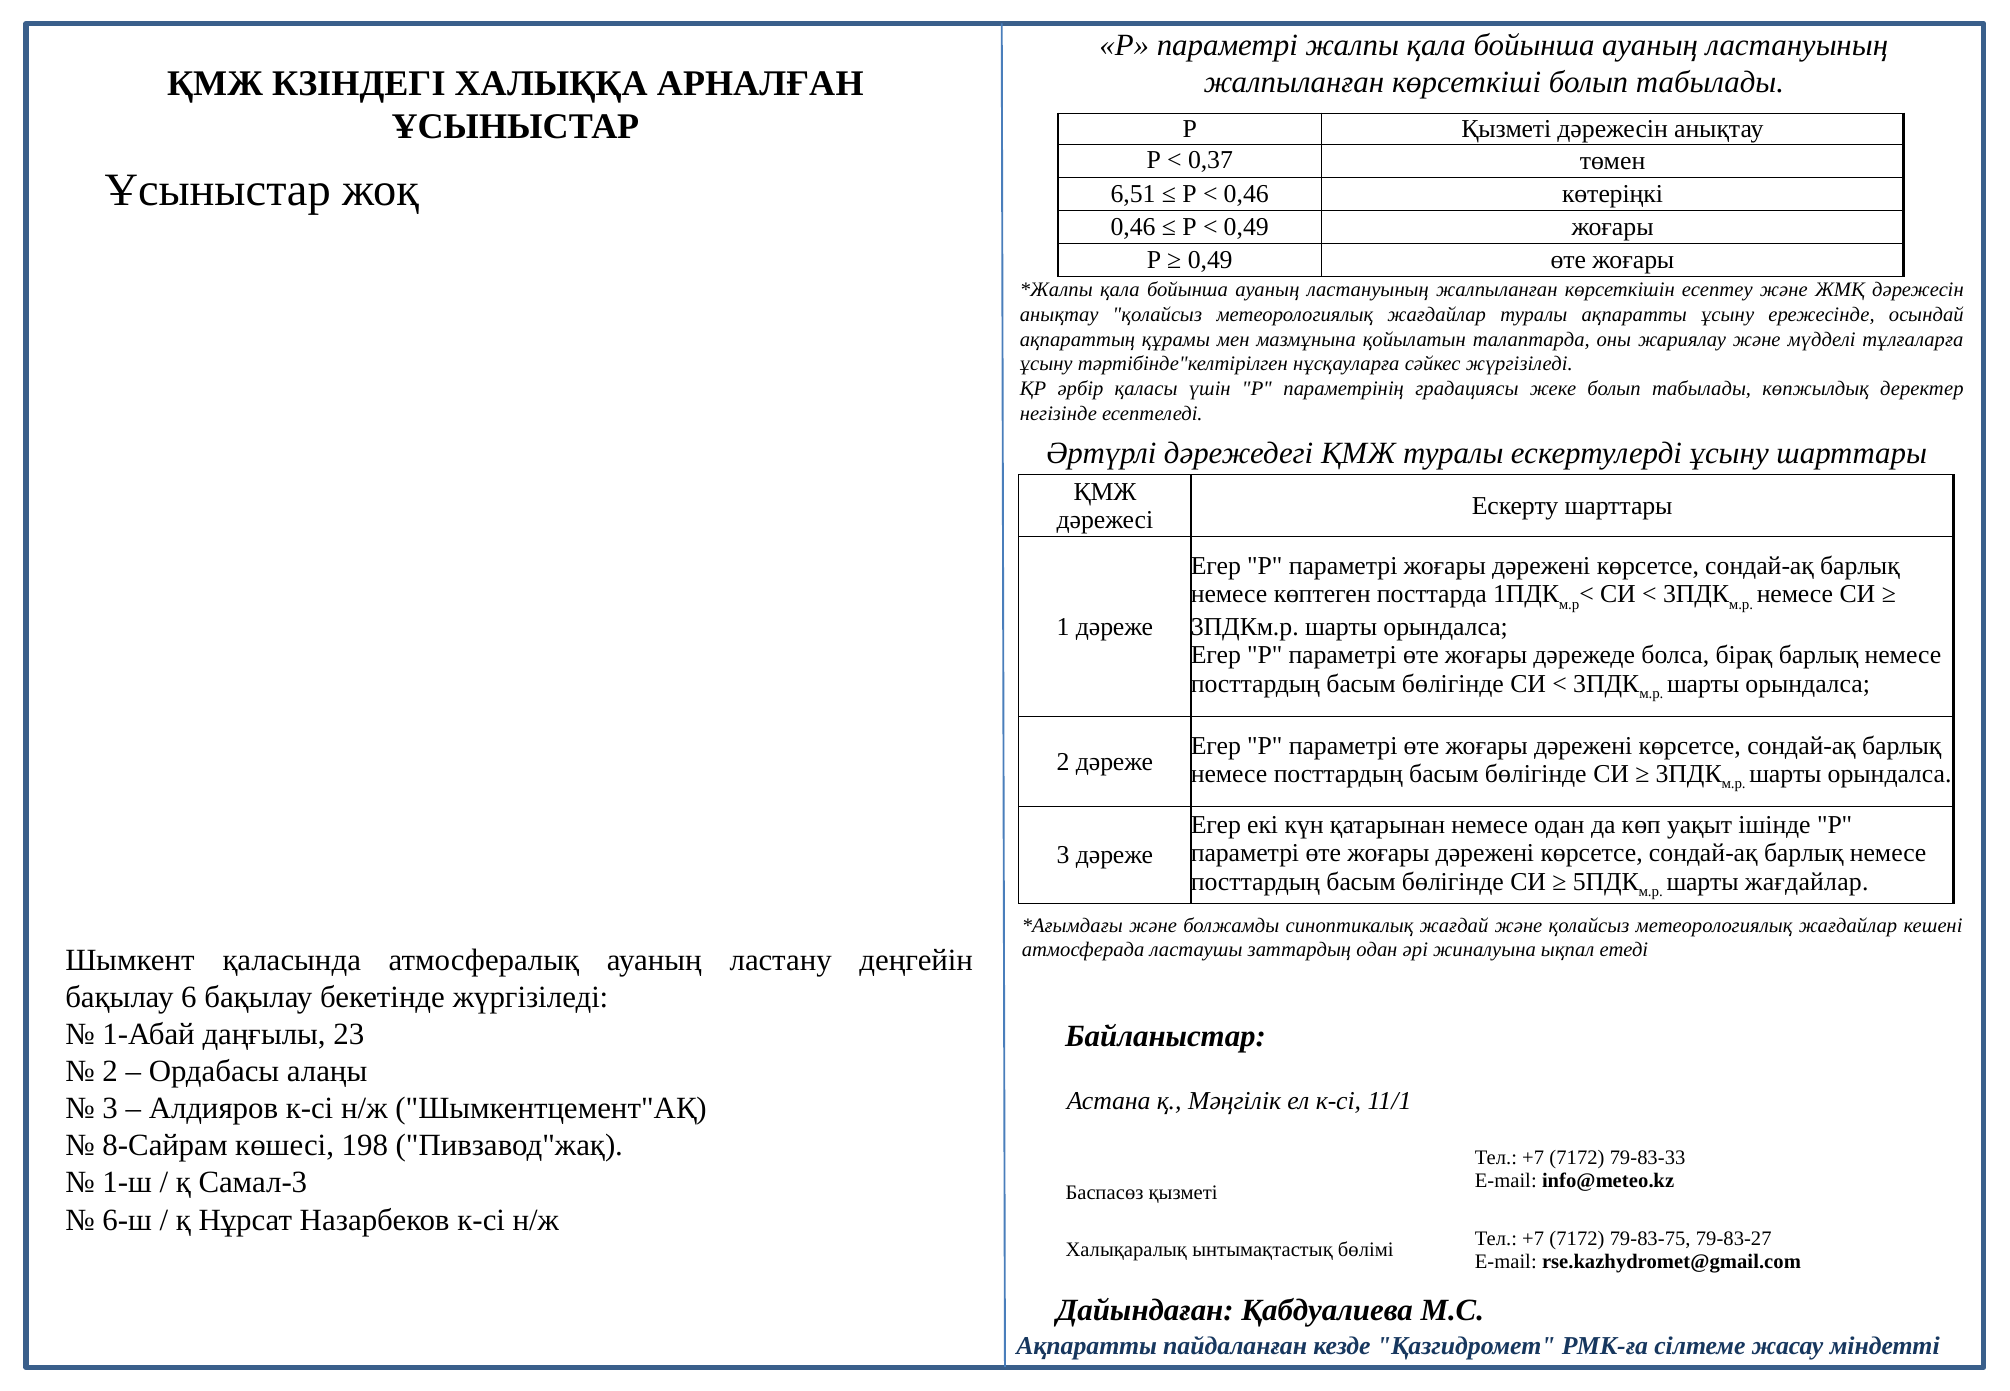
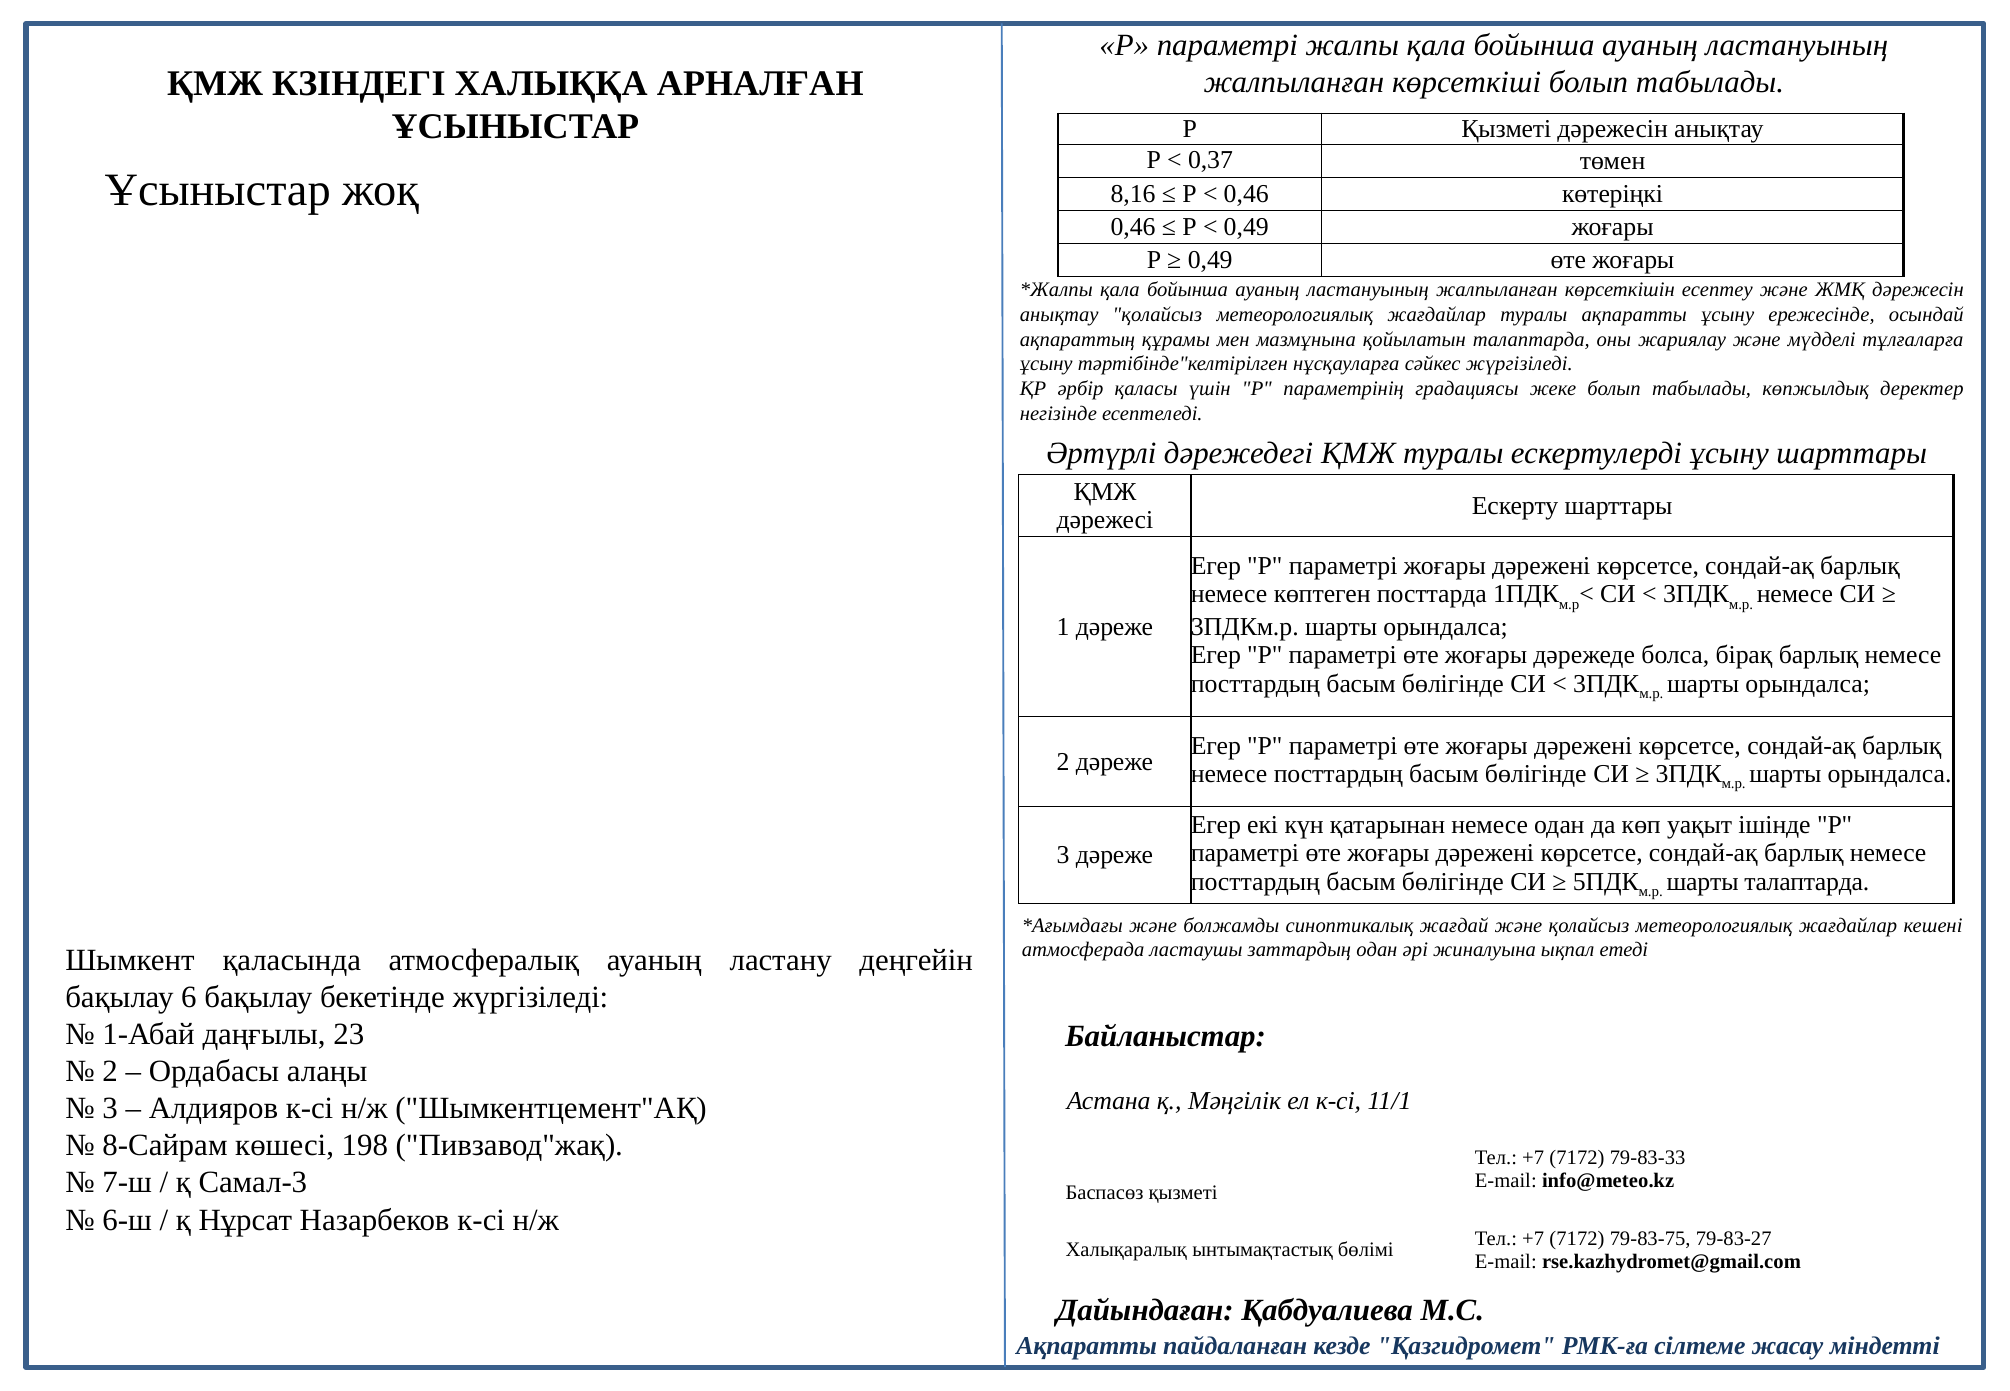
6,51: 6,51 -> 8,16 (1133, 194)
шарты жағдайлар: жағдайлар -> талаптарда (1807, 882)
1-ш: 1-ш -> 7-ш (127, 1183)
